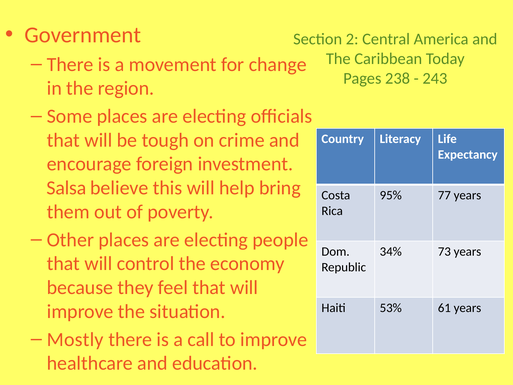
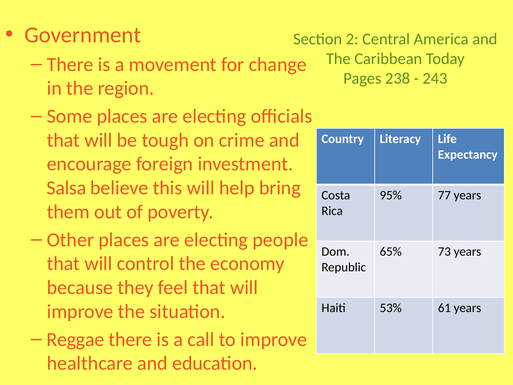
34%: 34% -> 65% (391, 251)
Mostly: Mostly -> Reggae (75, 339)
